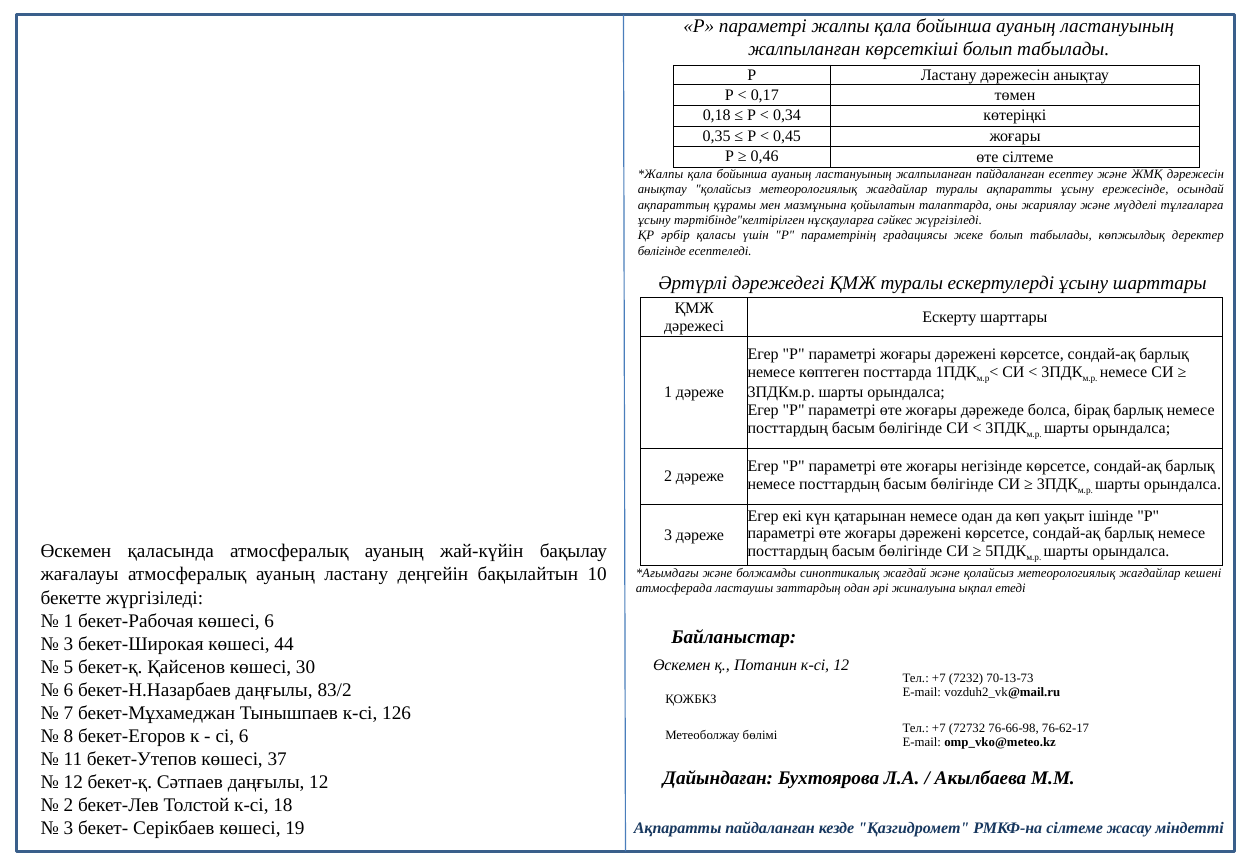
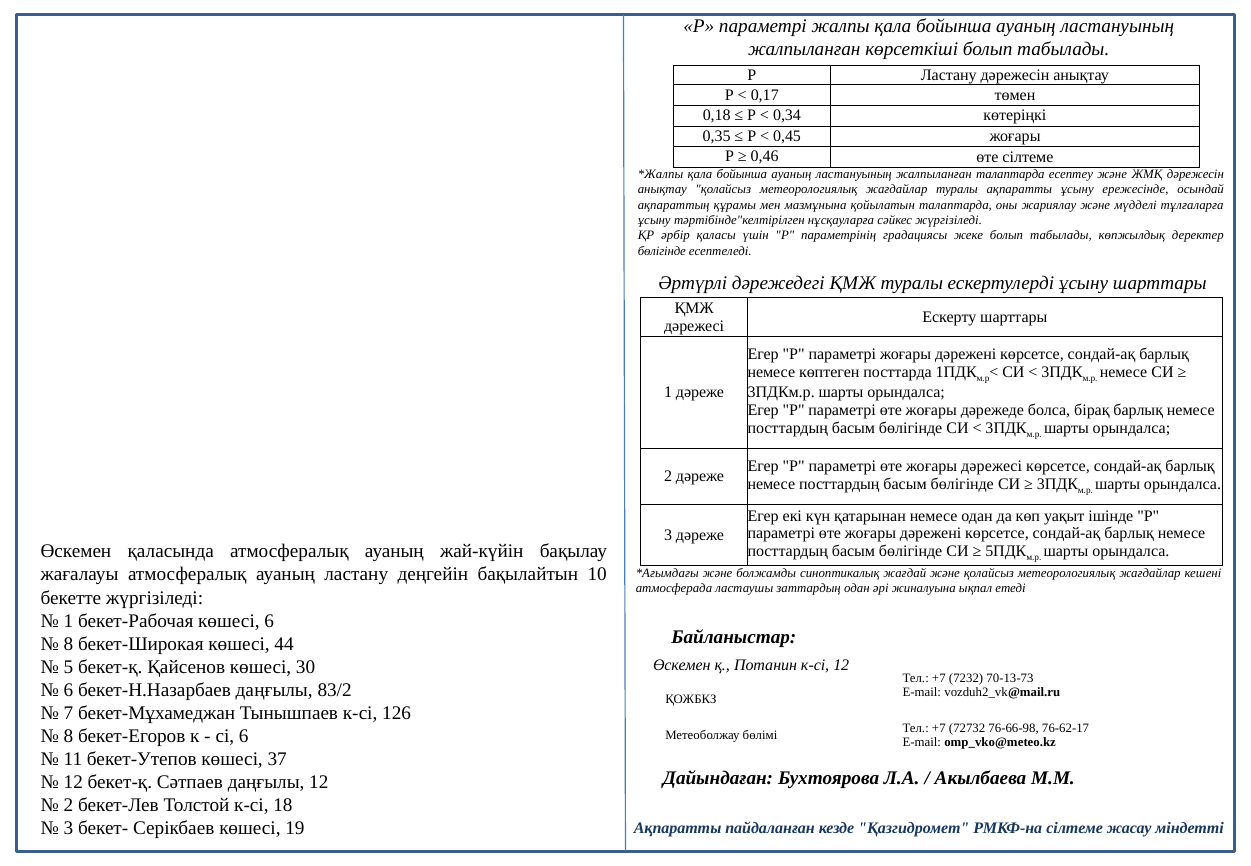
жалпыланған пайдаланған: пайдаланған -> талаптарда (1010, 174)
жоғары негізінде: негізінде -> дәрежесі (992, 466)
3: 3 -> 8 (69, 644)
